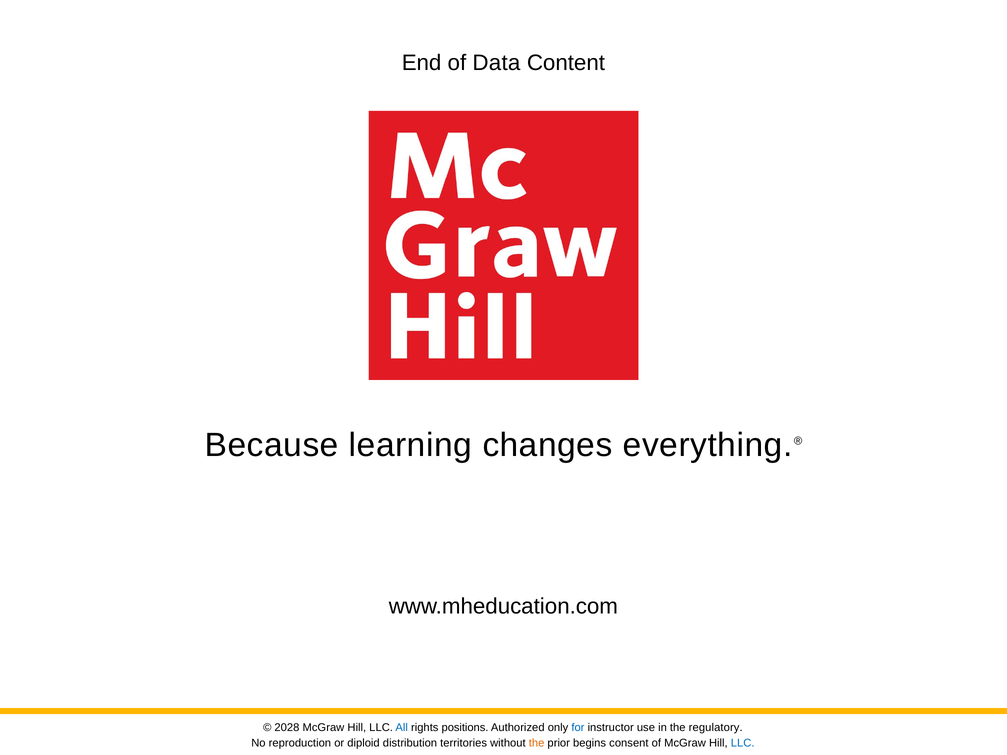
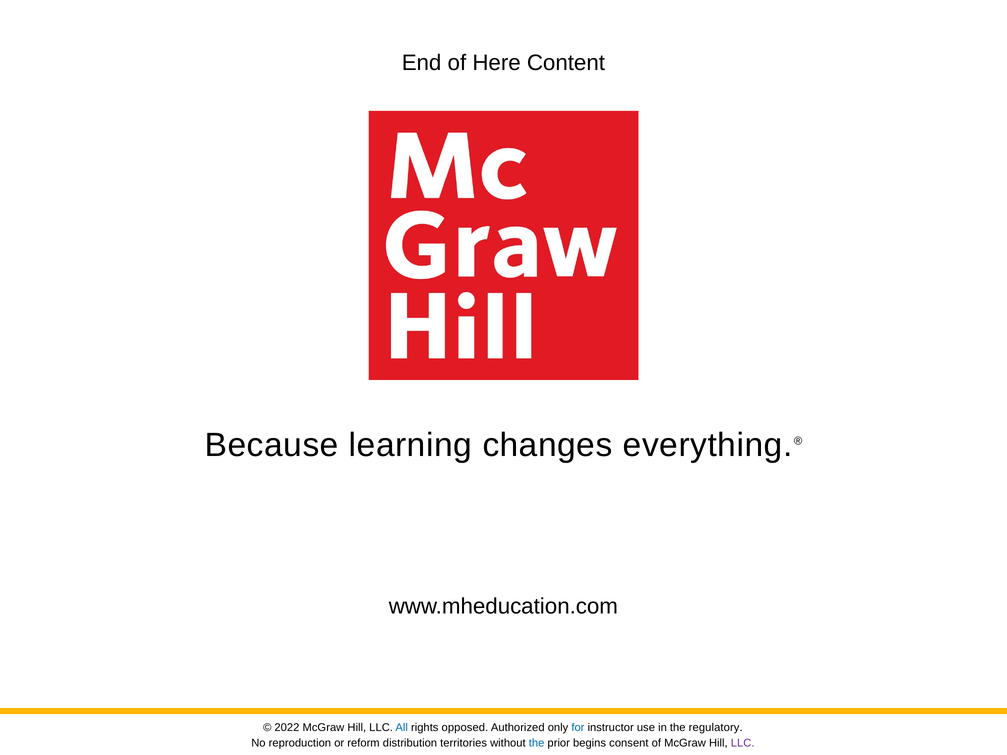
Data: Data -> Here (497, 63)
2028: 2028 -> 2022 (287, 728)
positions: positions -> opposed (465, 728)
diploid: diploid -> reform (364, 743)
the colour: orange -> blue (537, 743)
LLC colour: blue -> purple (743, 743)
